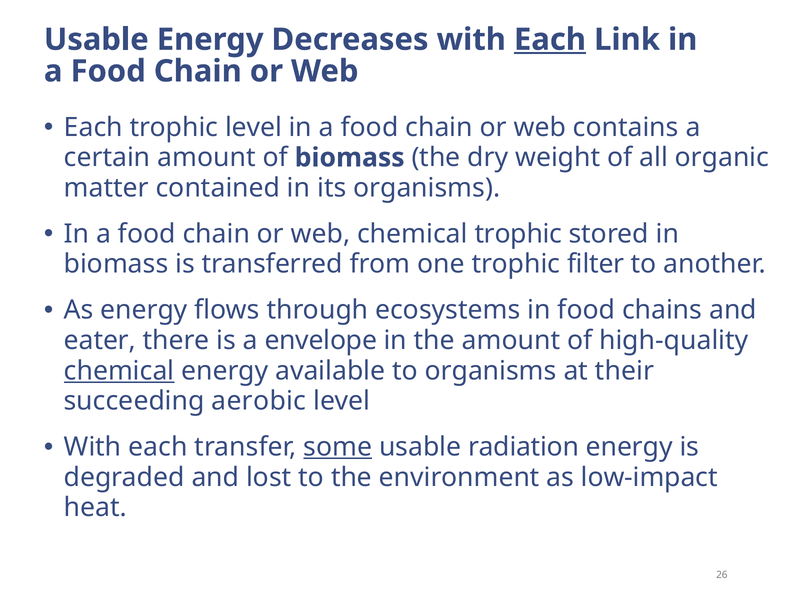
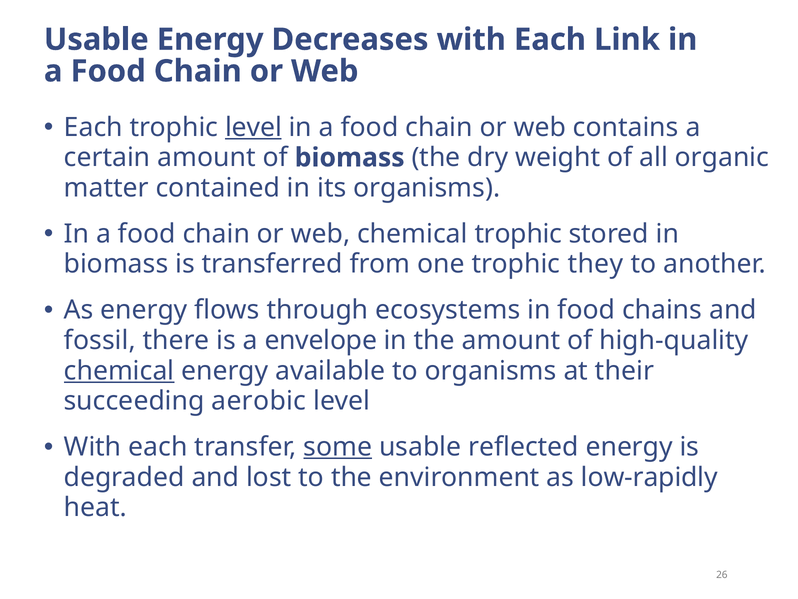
Each underline: present -> none (550, 40)
level underline: none -> present (254, 127)
filter: filter -> they (595, 264)
eater: eater -> fossil (100, 340)
radiation: radiation -> reflected (523, 447)
low-impact: low-impact -> low-rapidly (649, 477)
